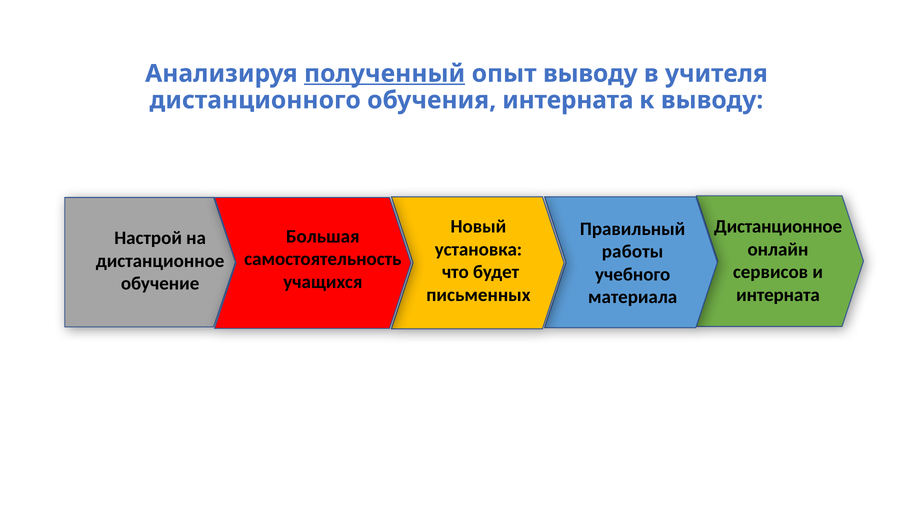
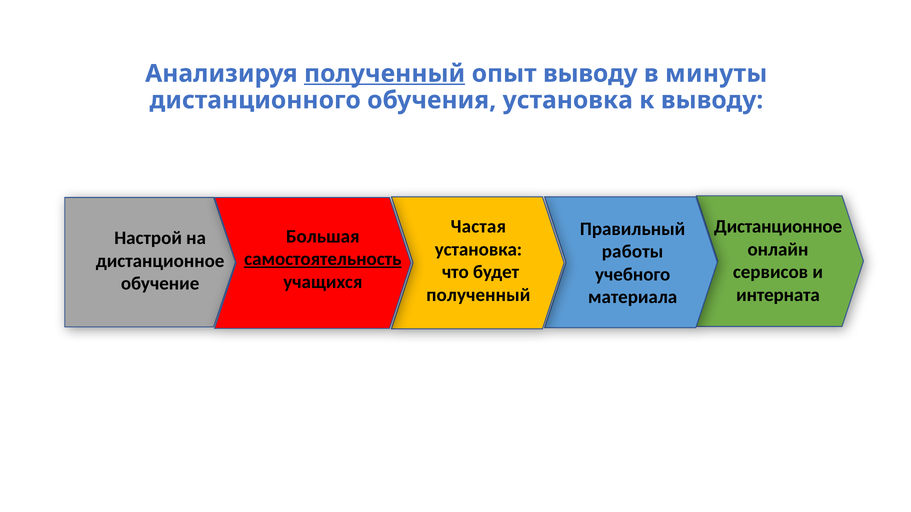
учителя: учителя -> минуты (716, 74)
обучения интерната: интерната -> установка (568, 100)
Новый: Новый -> Частая (478, 227)
самостоятельность underline: none -> present (323, 259)
письменных: письменных -> полученный (478, 295)
